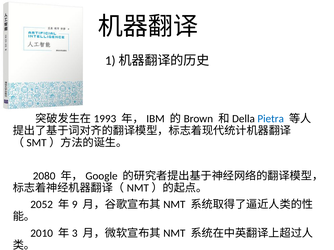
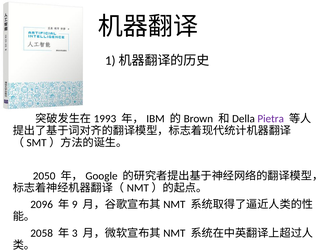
Pietra colour: blue -> purple (271, 119)
2080: 2080 -> 2050 (44, 176)
2052: 2052 -> 2096 (42, 205)
2010: 2010 -> 2058 (42, 234)
